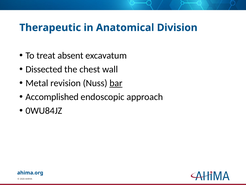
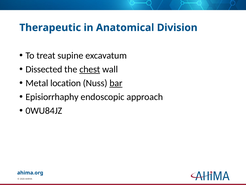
absent: absent -> supine (70, 55)
chest underline: none -> present (90, 69)
revision: revision -> location (66, 83)
Accomplished: Accomplished -> Episiorrhaphy (52, 97)
